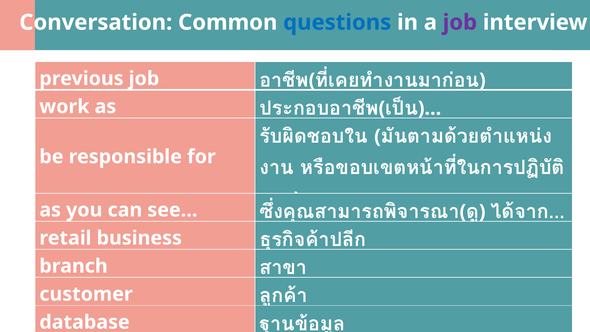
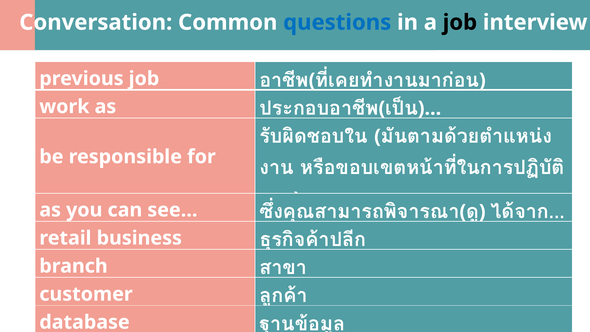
job colour: purple -> black (460, 22)
